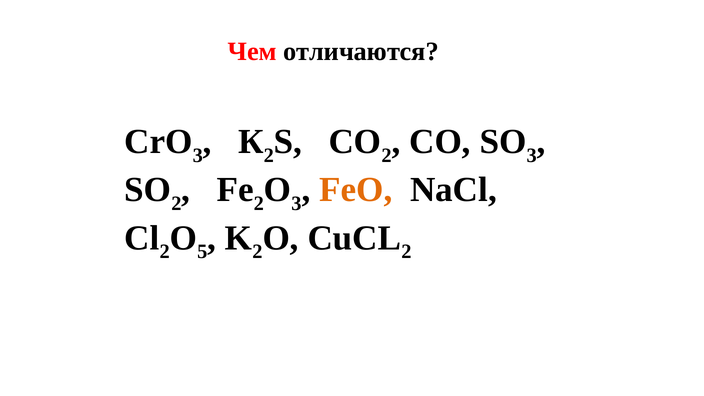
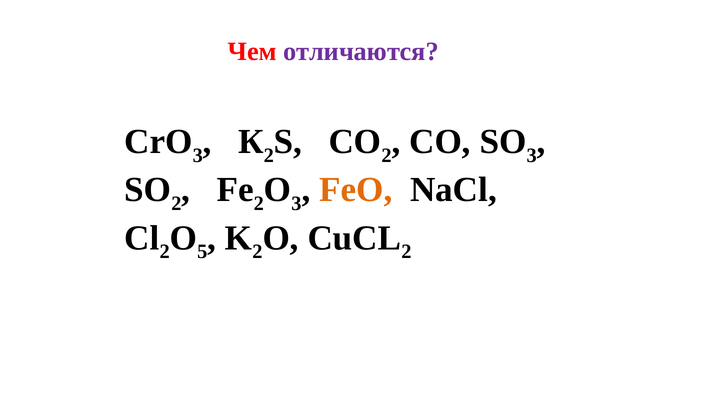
отличаются colour: black -> purple (361, 52)
